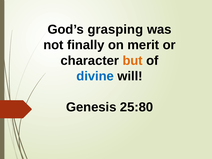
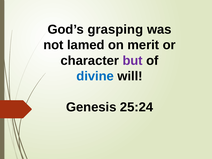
finally: finally -> lamed (86, 45)
but colour: orange -> purple (133, 61)
25:80: 25:80 -> 25:24 (137, 107)
